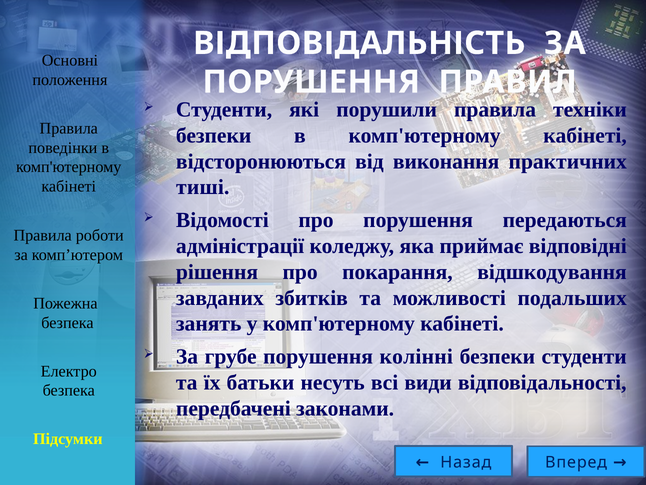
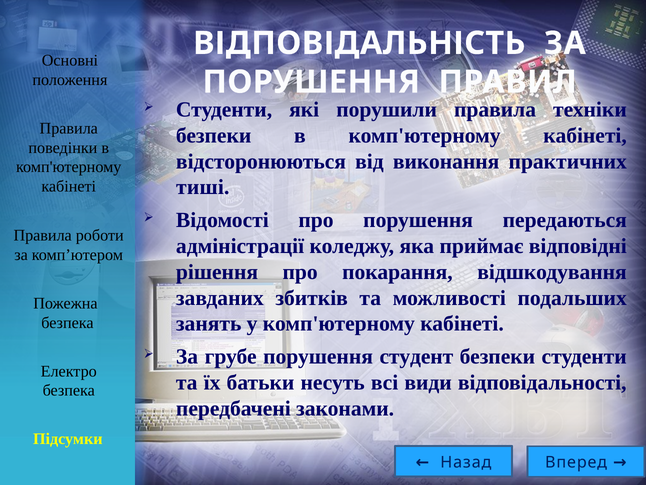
колінні: колінні -> студент (416, 356)
